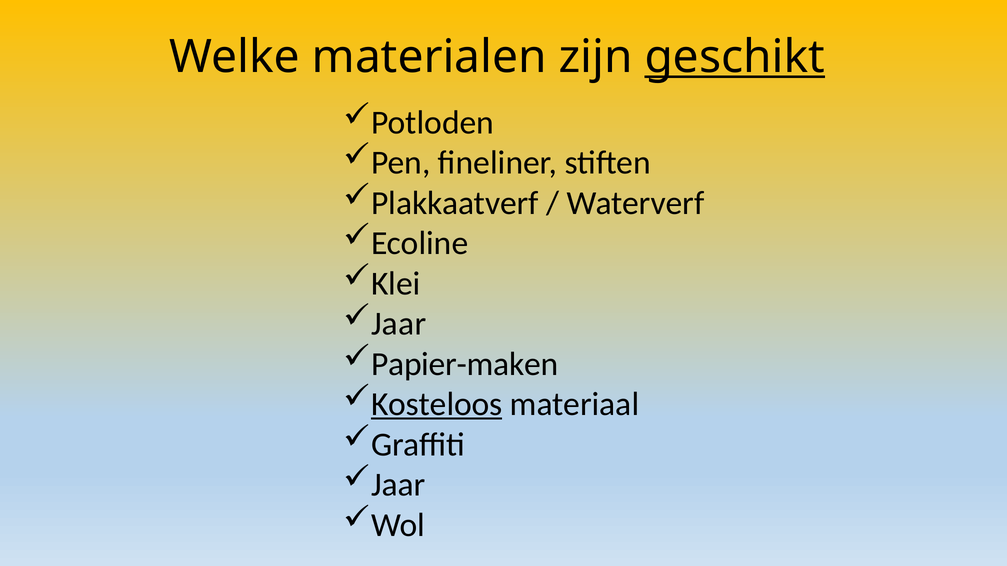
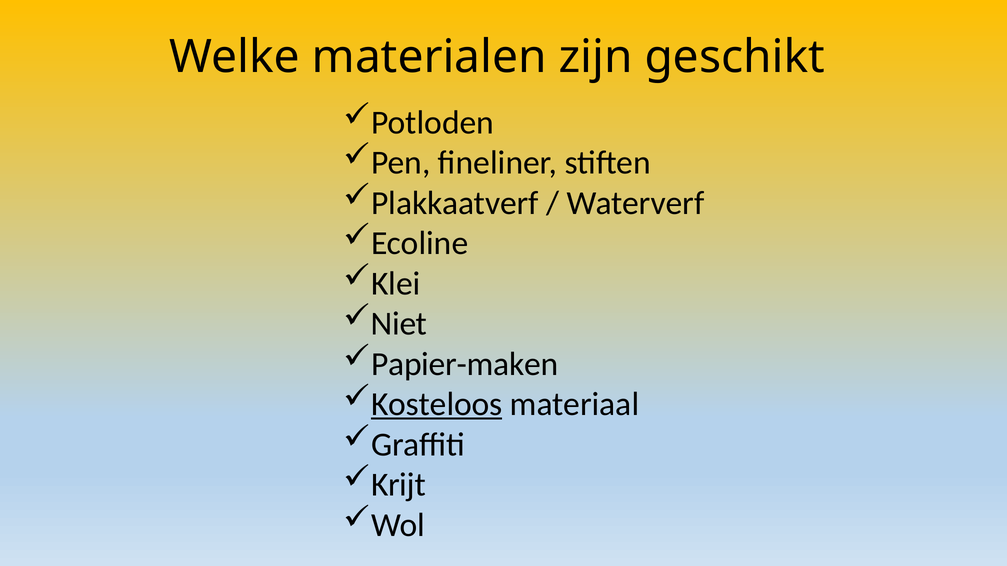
geschikt underline: present -> none (735, 57)
Jaar: Jaar -> Niet (399, 324)
Jaar: Jaar -> Krijt (398, 485)
